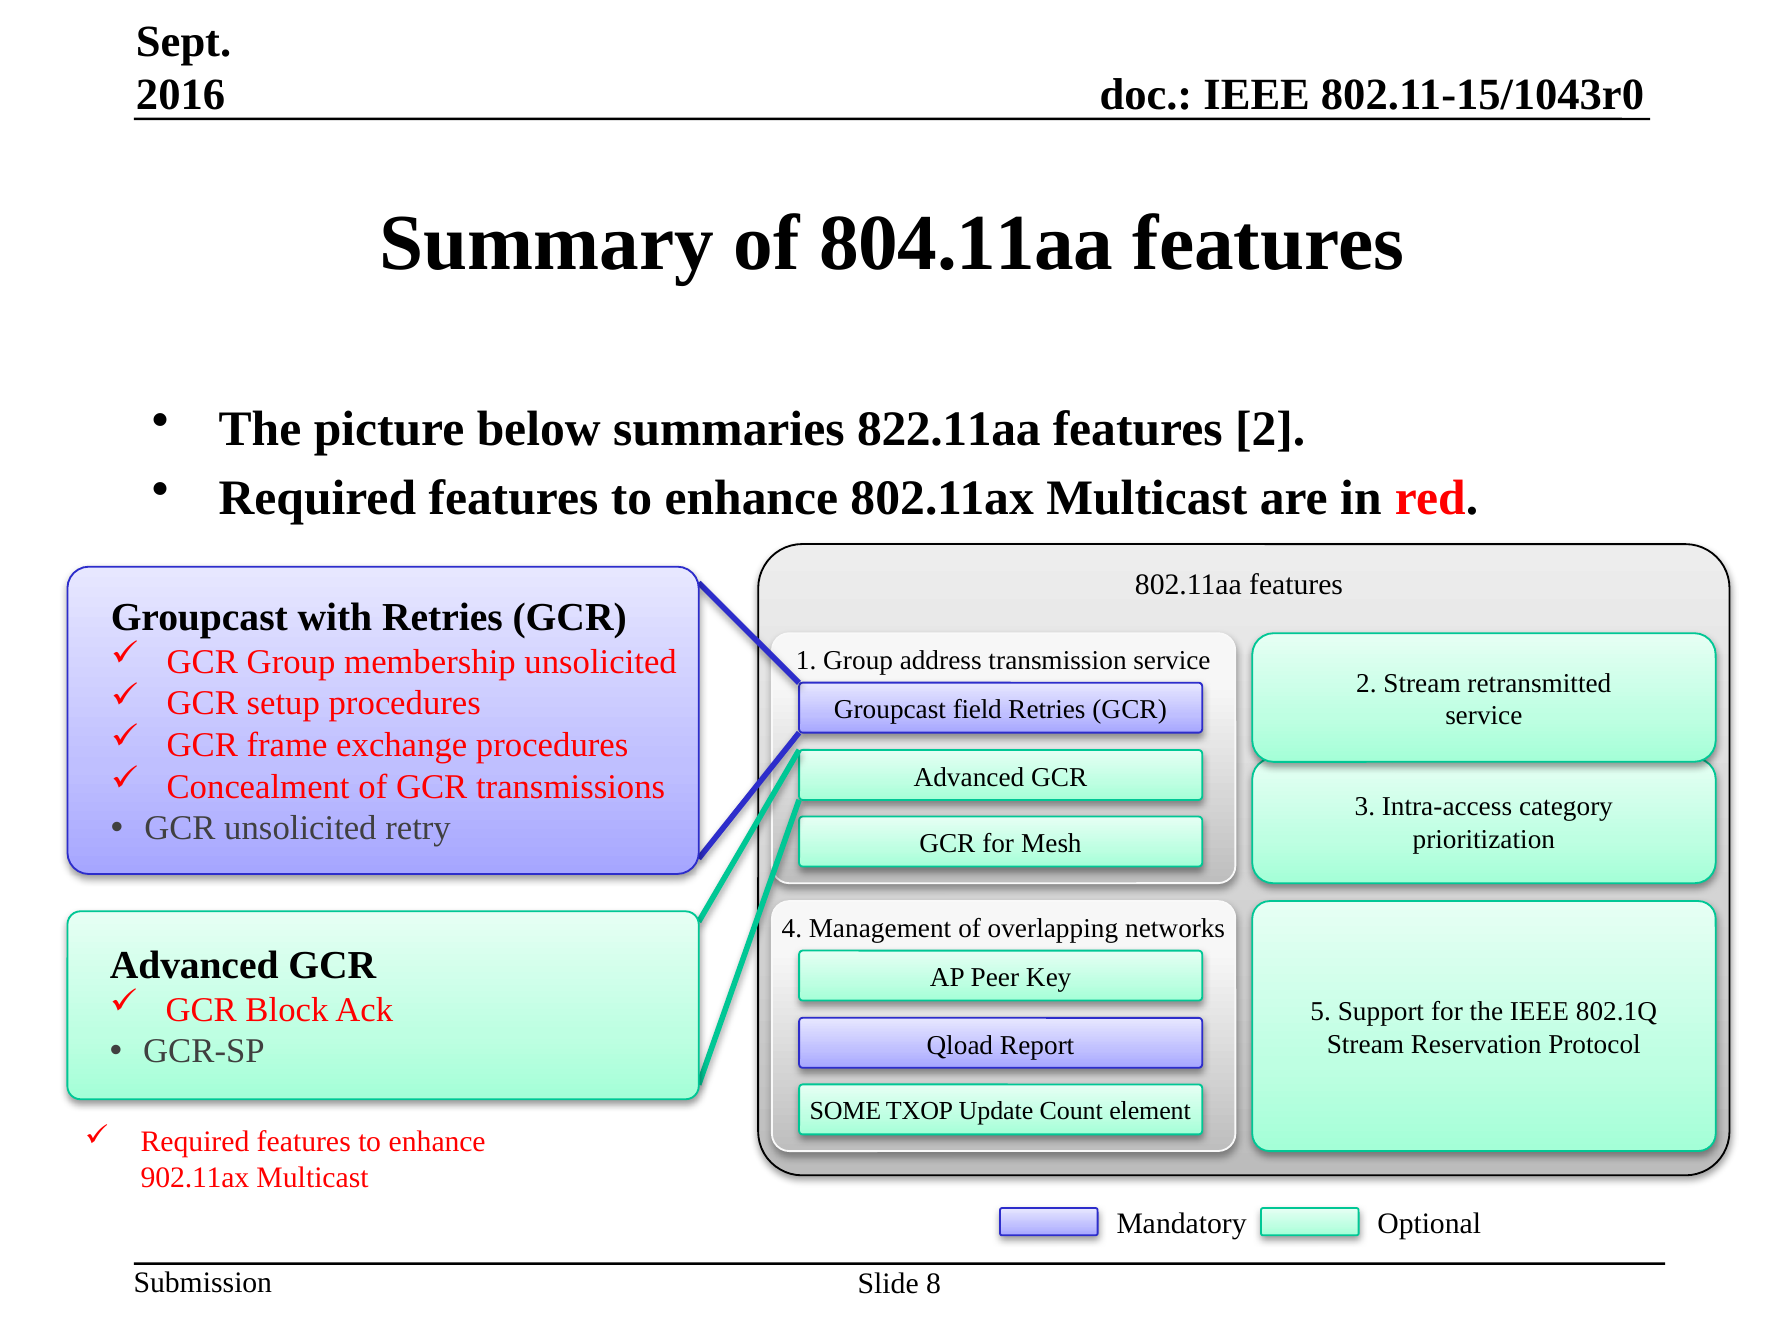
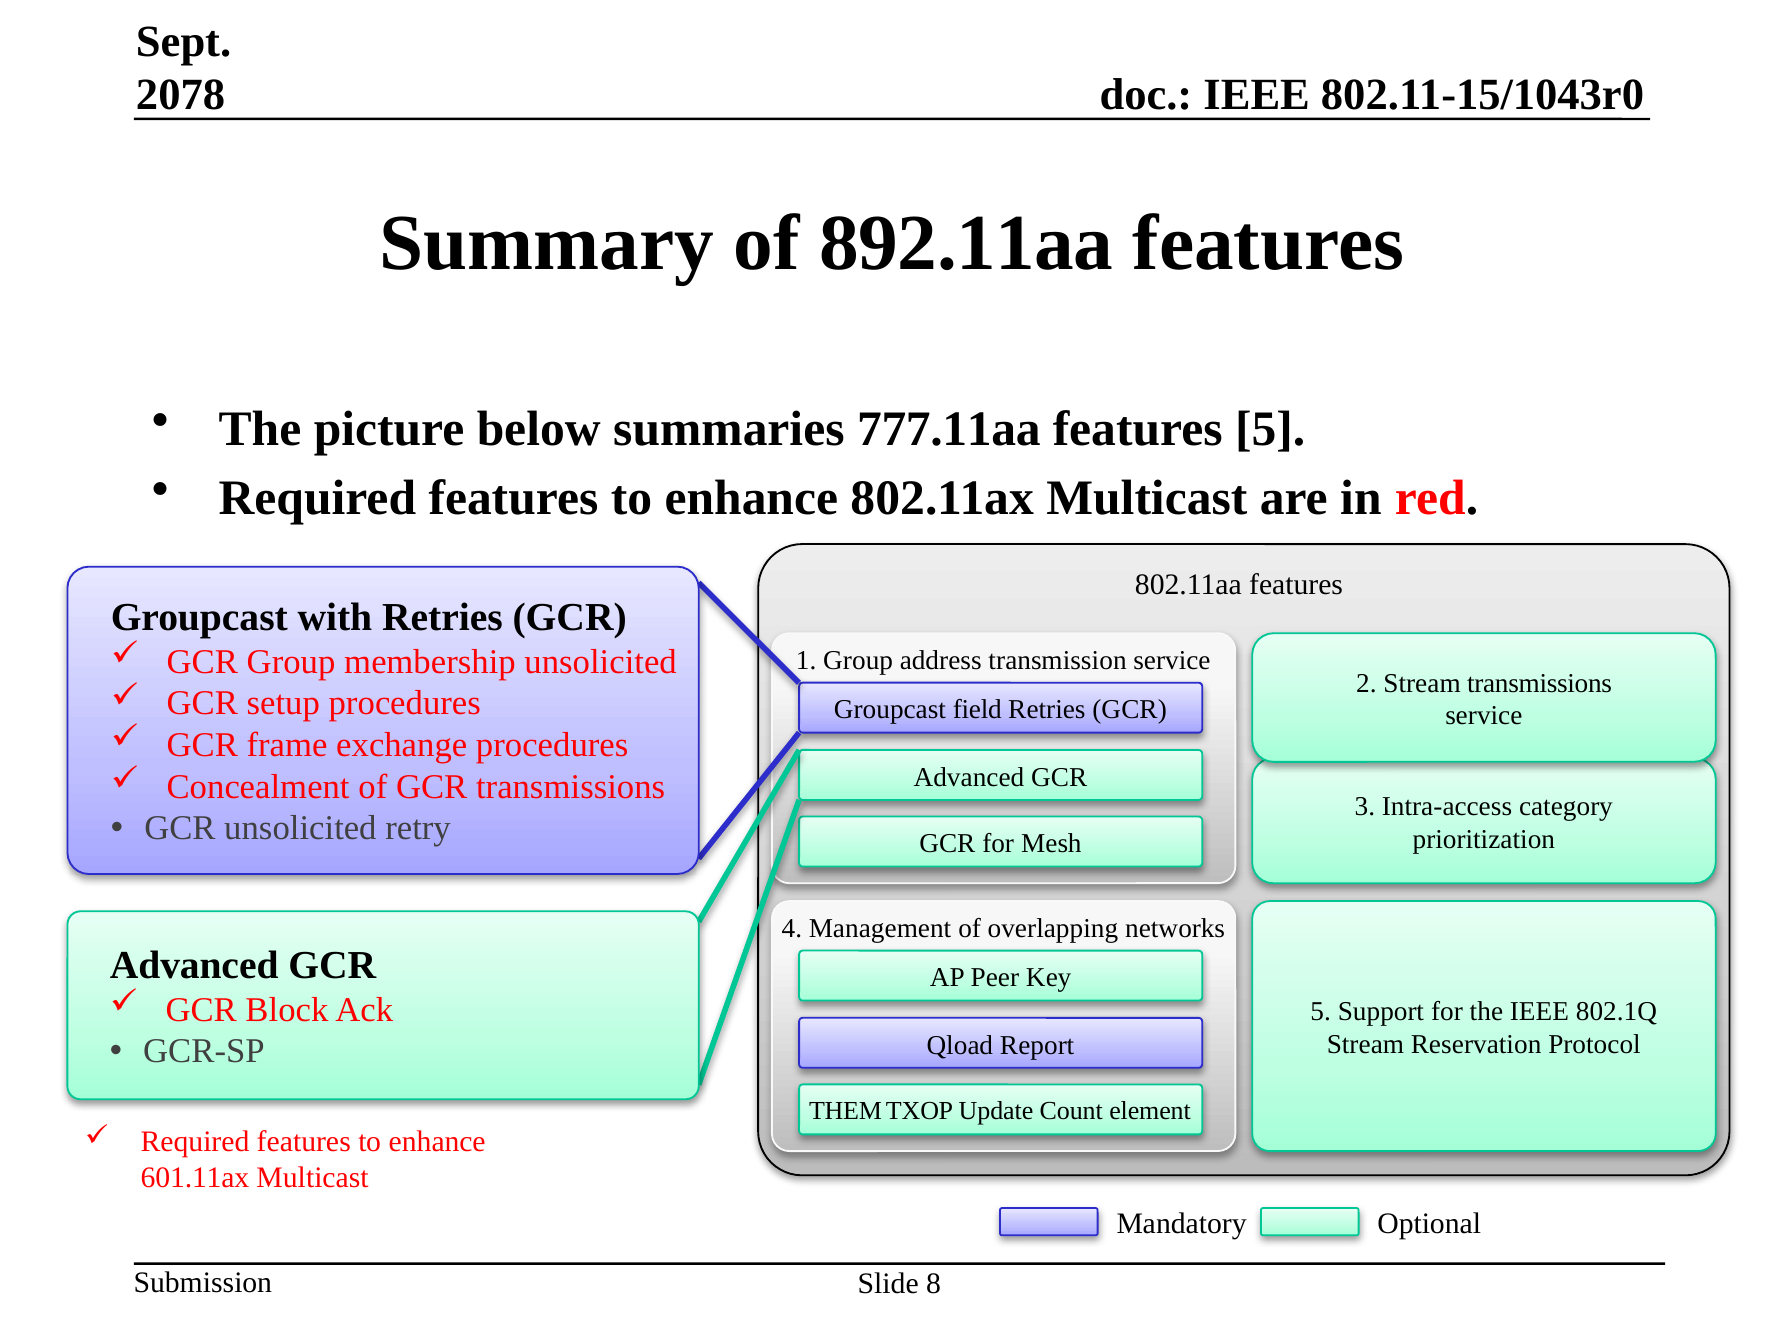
2016: 2016 -> 2078 (181, 95)
804.11aa: 804.11aa -> 892.11aa (967, 243)
822.11aa: 822.11aa -> 777.11aa (949, 429)
features 2: 2 -> 5 (1270, 429)
Stream retransmitted: retransmitted -> transmissions (1540, 683)
SOME: SOME -> THEM (845, 1111)
902.11ax: 902.11ax -> 601.11ax (195, 1178)
